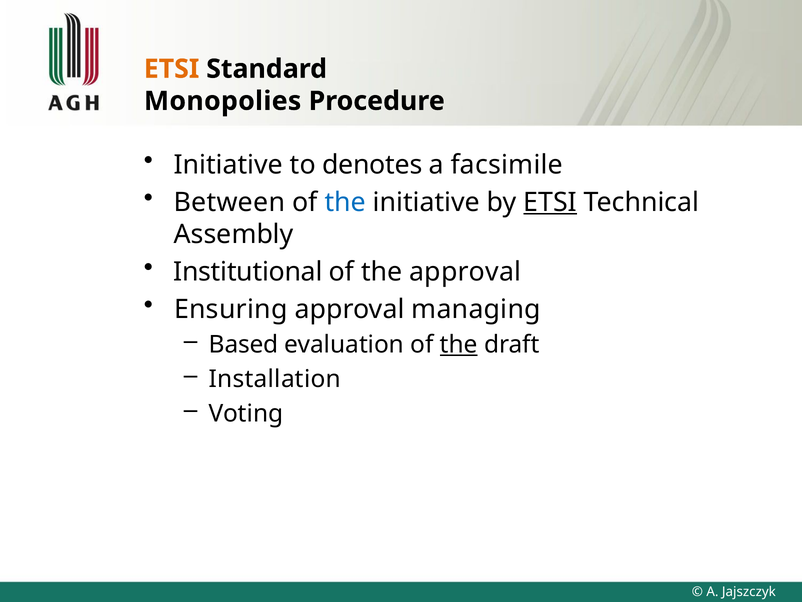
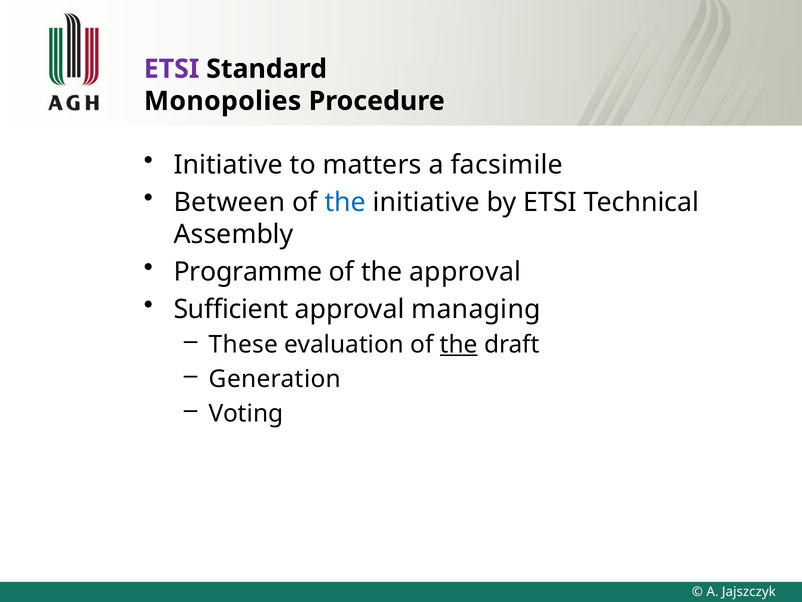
ETSI colour: orange -> purple (172, 69)
denotes: denotes -> matters (372, 165)
ETSI underline: present -> none (550, 202)
Institutional: Institutional -> Programme (248, 272)
Ensuring: Ensuring -> Sufficient (231, 309)
Based: Based -> These (243, 345)
Installation: Installation -> Generation (275, 379)
